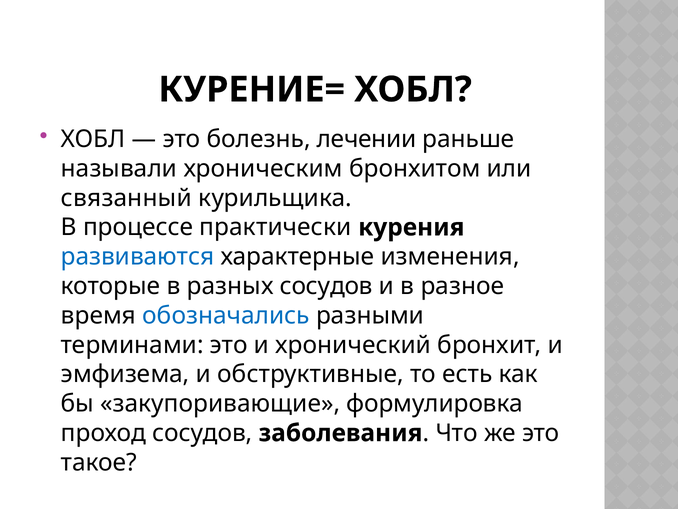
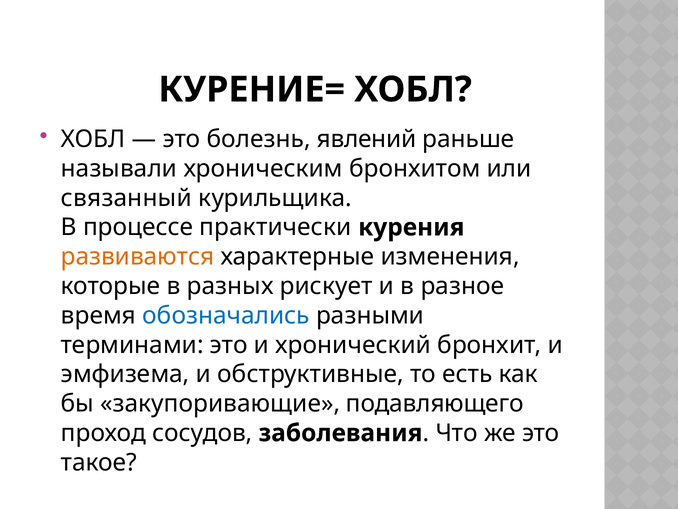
лечении: лечении -> явлений (367, 139)
развиваются colour: blue -> orange (138, 257)
разных сосудов: сосудов -> рискует (326, 286)
формулировка: формулировка -> подавляющего (435, 403)
